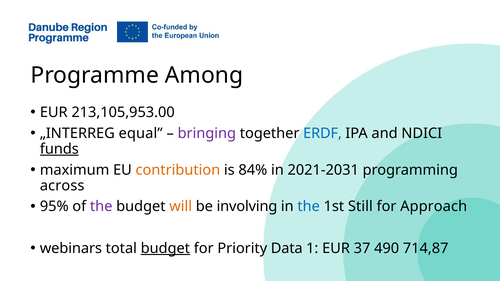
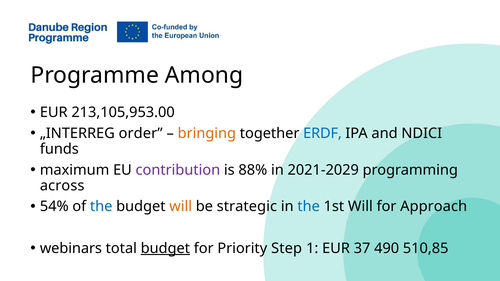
equal: equal -> order (141, 133)
bringing colour: purple -> orange (207, 133)
funds underline: present -> none (59, 149)
contribution colour: orange -> purple (178, 170)
84%: 84% -> 88% (253, 170)
2021-2031: 2021-2031 -> 2021-2029 (323, 170)
95%: 95% -> 54% (54, 207)
the colour: purple -> blue (101, 207)
involving: involving -> strategic (247, 207)
1st Still: Still -> Will (360, 207)
Data: Data -> Step (287, 249)
714,87: 714,87 -> 510,85 (426, 249)
